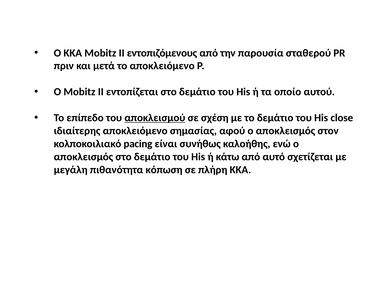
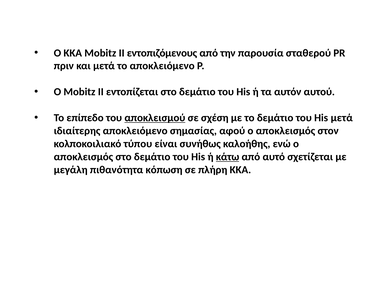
οποίο: οποίο -> αυτόν (288, 92)
His close: close -> μετά (342, 118)
pacing: pacing -> τύπου (138, 144)
κάτω underline: none -> present (228, 157)
